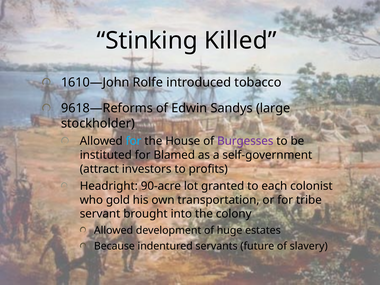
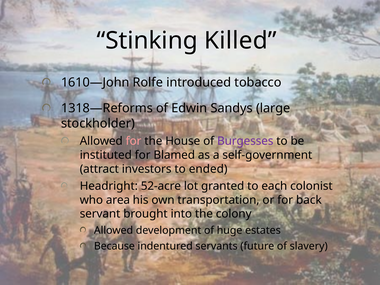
9618—Reforms: 9618—Reforms -> 1318—Reforms (107, 108)
for colour: light blue -> pink (134, 141)
profits: profits -> ended (208, 169)
90-acre: 90-acre -> 52-acre (161, 186)
gold: gold -> area (118, 200)
tribe: tribe -> back (309, 200)
